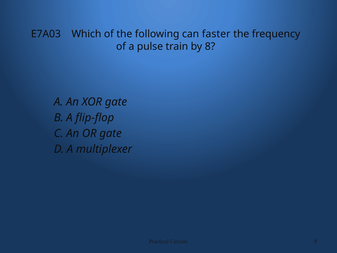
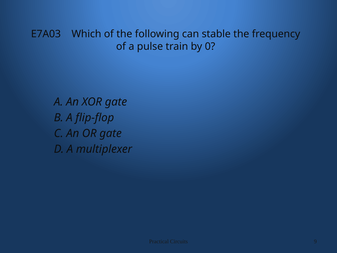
faster: faster -> stable (216, 34)
8: 8 -> 0 (210, 46)
